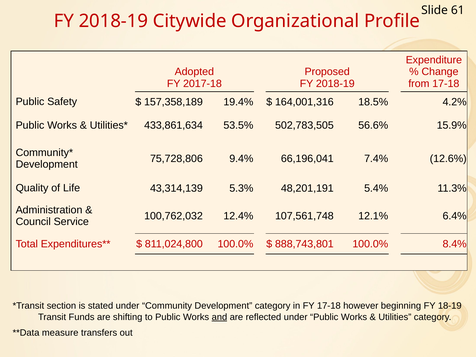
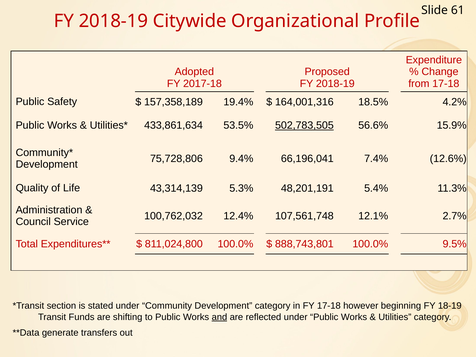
502,783,505 underline: none -> present (304, 125)
6.4%: 6.4% -> 2.7% (455, 216)
8.4%: 8.4% -> 9.5% (455, 244)
measure: measure -> generate (60, 333)
